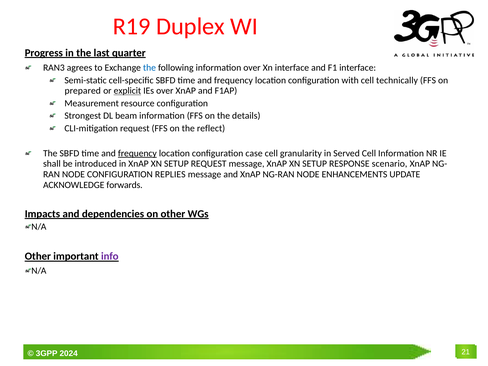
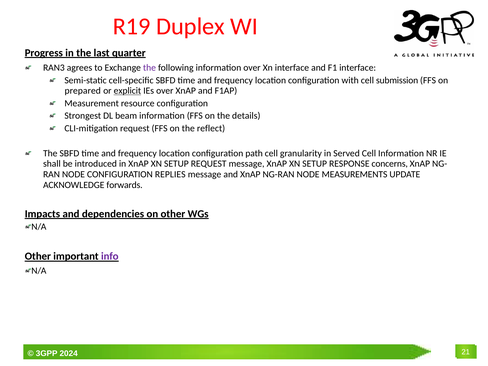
the colour: blue -> purple (149, 68)
technically: technically -> submission (397, 80)
frequency underline: present -> none (137, 153)
case: case -> path (254, 153)
scenario: scenario -> concerns (390, 164)
ENHANCEMENTS: ENHANCEMENTS -> MEASUREMENTS (355, 174)
